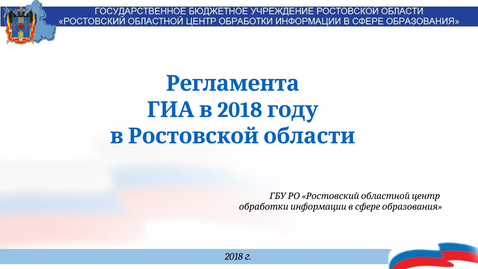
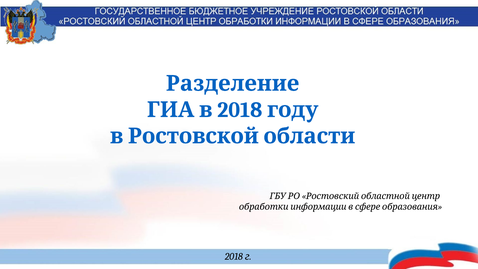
Регламента: Регламента -> Разделение (233, 83)
